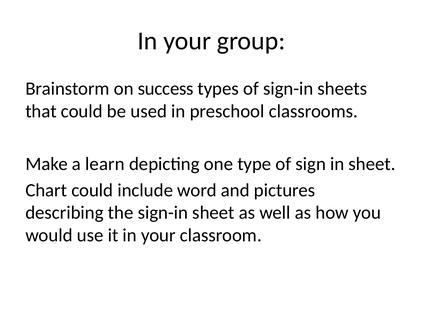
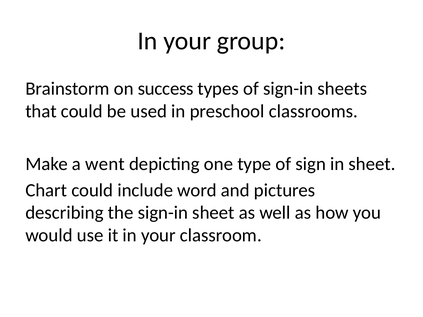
learn: learn -> went (105, 164)
